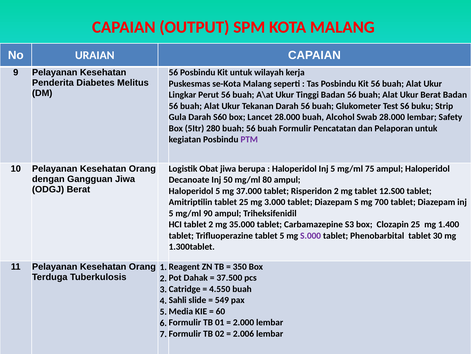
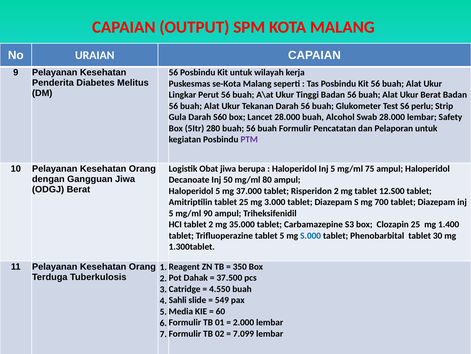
buku: buku -> perlu (422, 106)
S.000 colour: purple -> blue (311, 235)
2.006: 2.006 -> 7.099 (244, 333)
